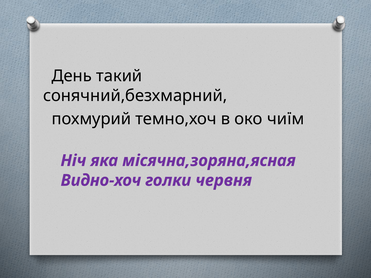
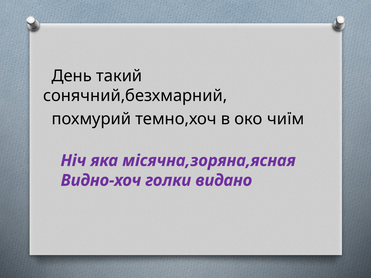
червня: червня -> видано (224, 181)
